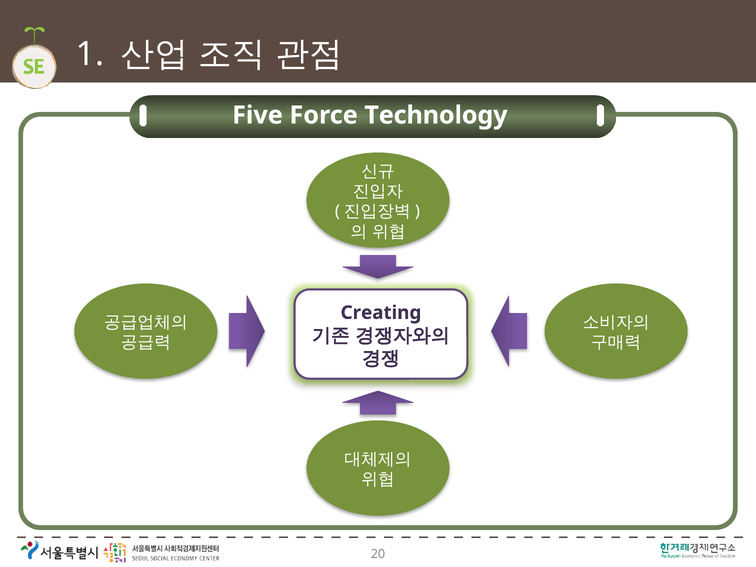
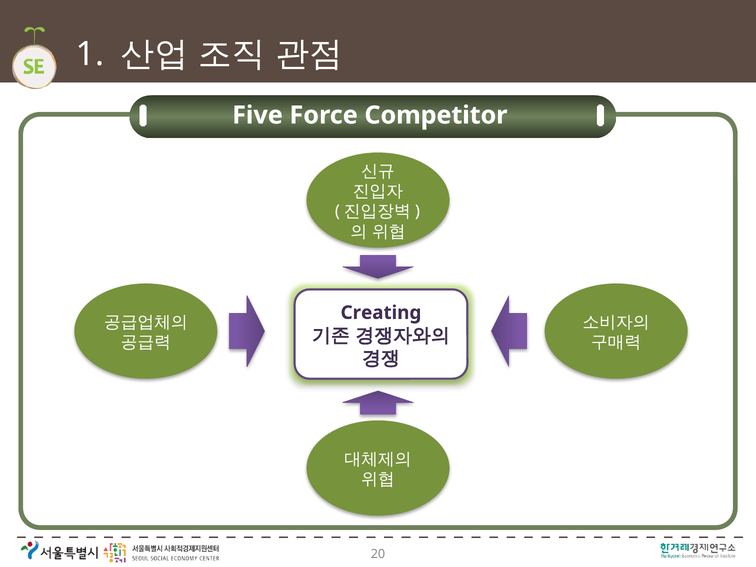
Technology: Technology -> Competitor (436, 115)
